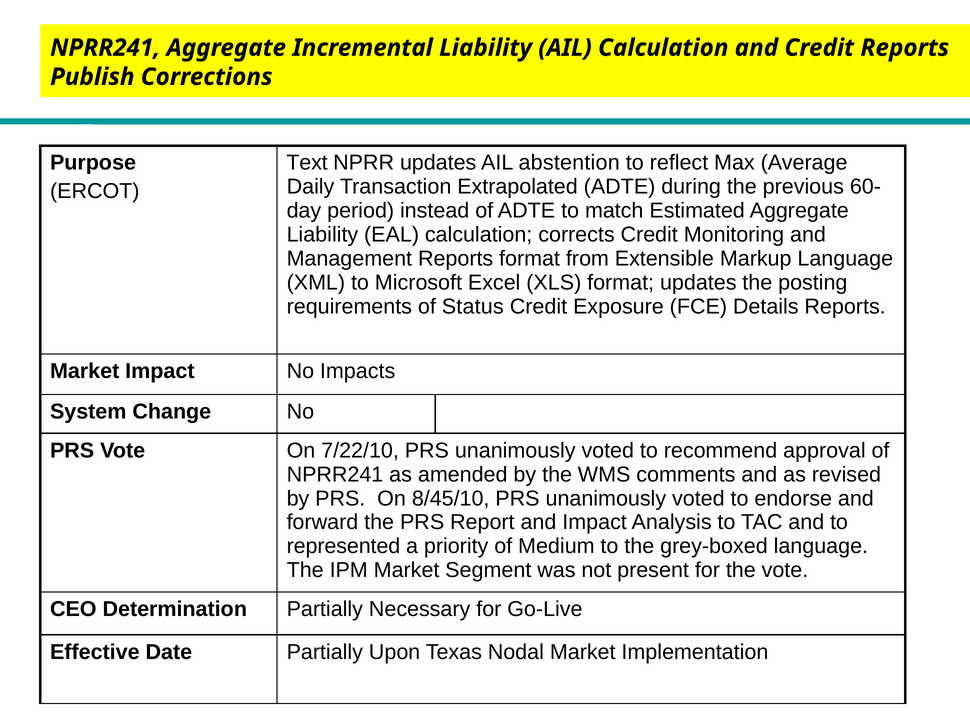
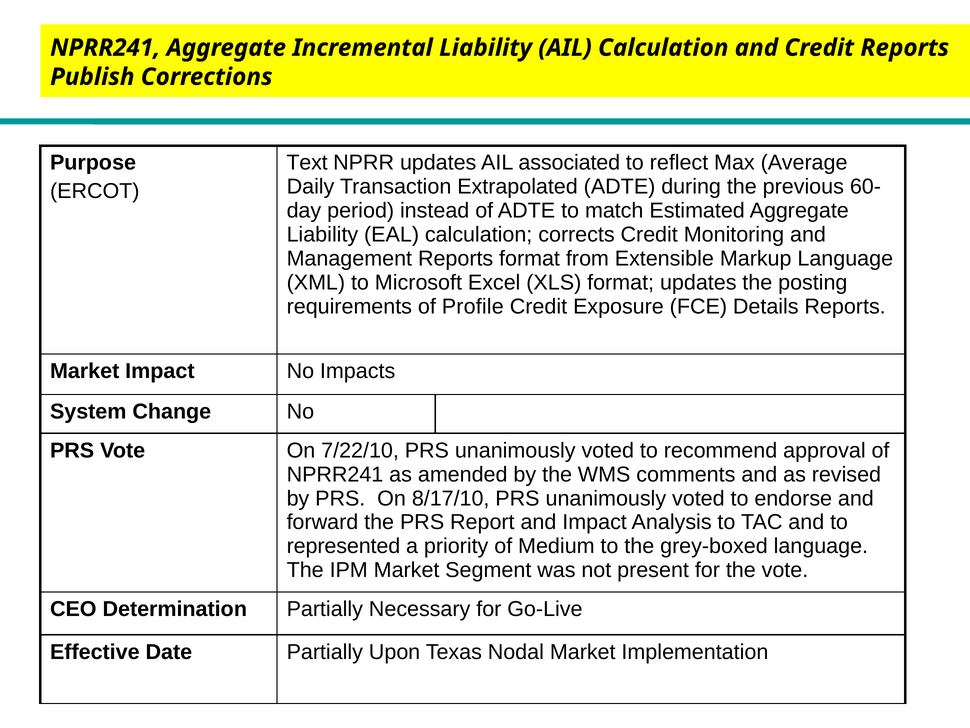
abstention: abstention -> associated (569, 163)
Status: Status -> Profile (473, 306)
8/45/10: 8/45/10 -> 8/17/10 (451, 498)
